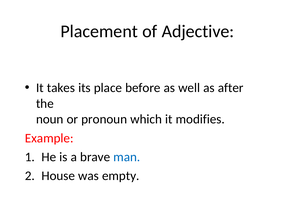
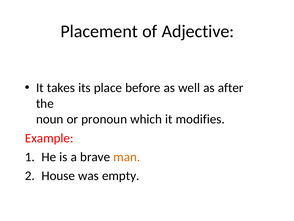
man colour: blue -> orange (127, 157)
